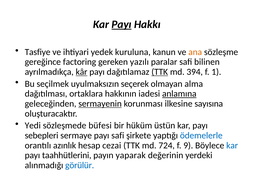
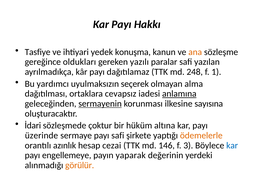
Payı underline: present -> none (122, 24)
kuruluna: kuruluna -> konuşma (133, 52)
factoring: factoring -> oldukları (79, 62)
bilinen: bilinen -> yazılan (207, 62)
kâr underline: present -> none (82, 72)
TTK underline: present -> none (160, 72)
394: 394 -> 248 (195, 72)
seçilmek: seçilmek -> yardımcı (53, 84)
hakkının: hakkının -> cevapsız (121, 93)
Yedi: Yedi -> İdari (33, 125)
büfesi: büfesi -> çoktur (100, 125)
üstün: üstün -> altına (165, 125)
sebepleri: sebepleri -> üzerinde (41, 135)
ödemelerle colour: blue -> orange (201, 135)
724: 724 -> 146 (167, 145)
9: 9 -> 3 (188, 145)
taahhütlerini: taahhütlerini -> engellemeye (67, 155)
görülür colour: blue -> orange (80, 165)
